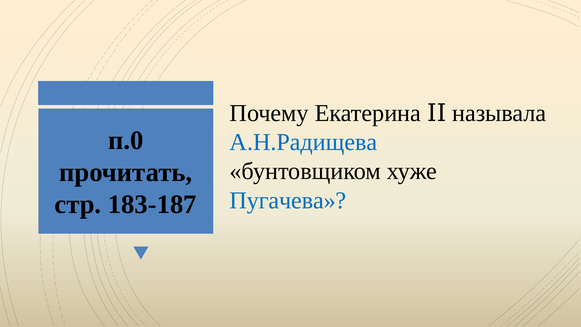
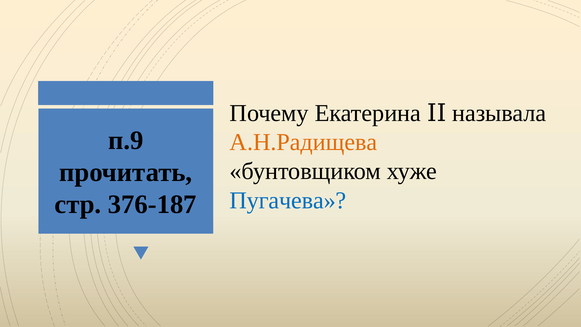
п.0: п.0 -> п.9 (126, 140)
А.Н.Радищева colour: blue -> orange (303, 142)
183-187: 183-187 -> 376-187 (152, 204)
